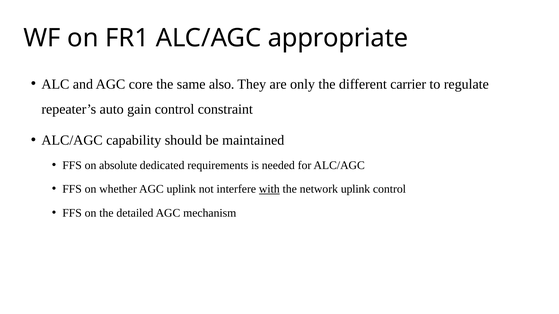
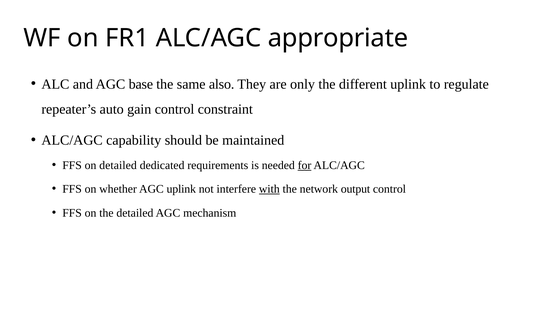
core: core -> base (141, 84)
different carrier: carrier -> uplink (408, 84)
on absolute: absolute -> detailed (118, 166)
for underline: none -> present (305, 166)
network uplink: uplink -> output (356, 189)
